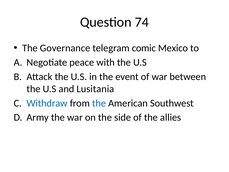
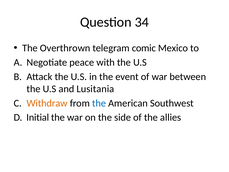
74: 74 -> 34 (142, 22)
Governance: Governance -> Overthrown (65, 48)
Withdraw colour: blue -> orange (47, 103)
Army: Army -> Initial (38, 117)
